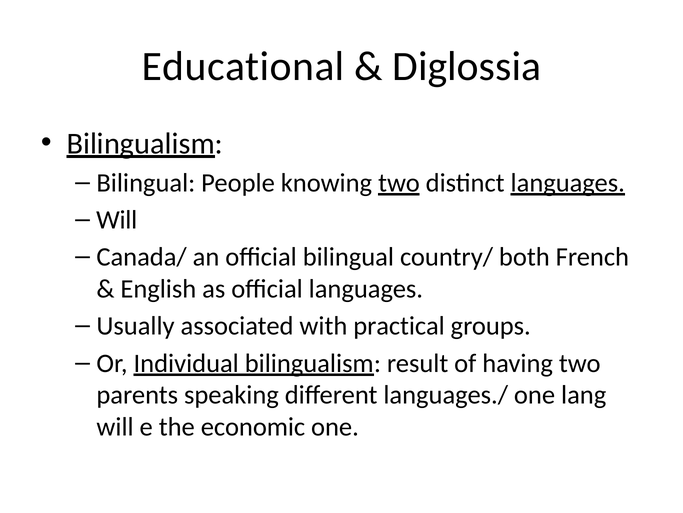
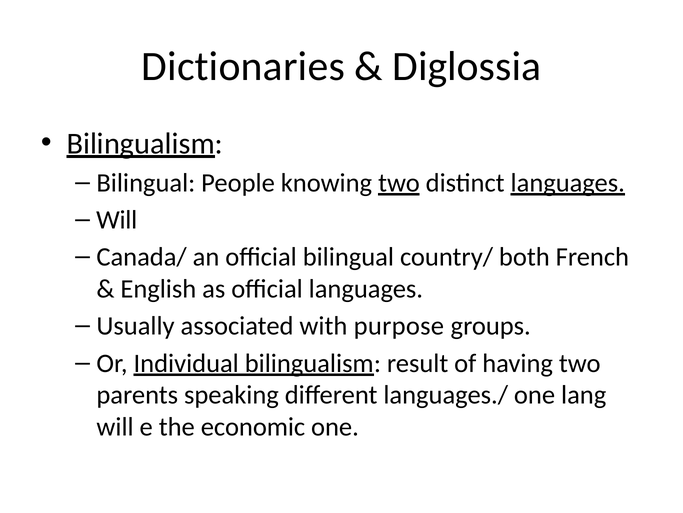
Educational: Educational -> Dictionaries (243, 66)
practical: practical -> purpose (399, 326)
